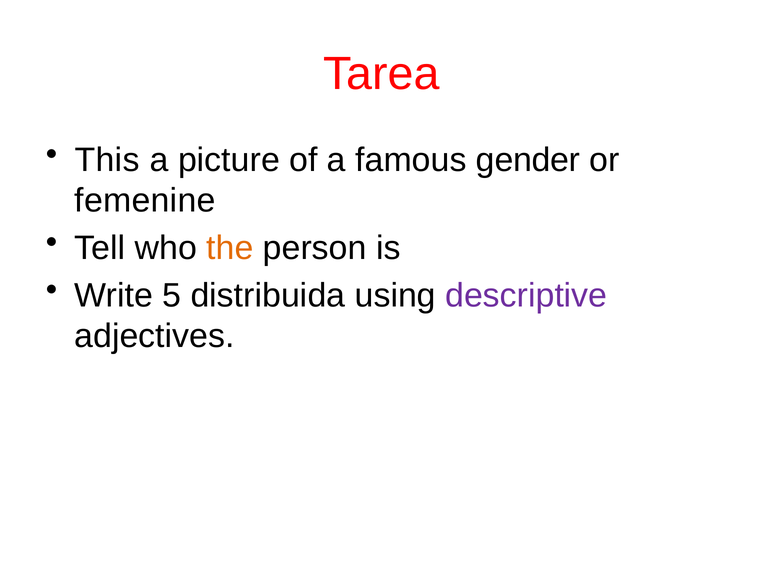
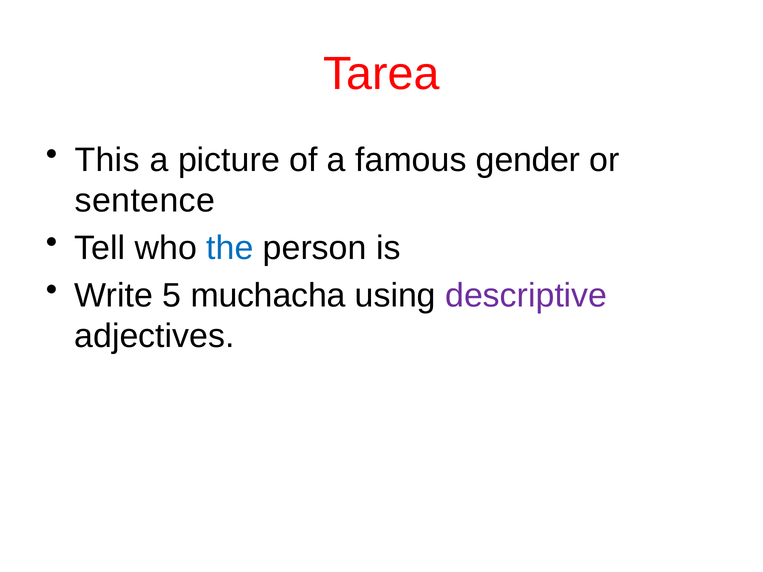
femenine: femenine -> sentence (145, 201)
the colour: orange -> blue (230, 248)
distribuida: distribuida -> muchacha (268, 296)
